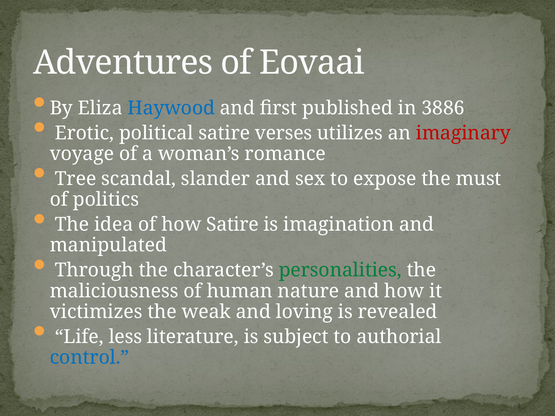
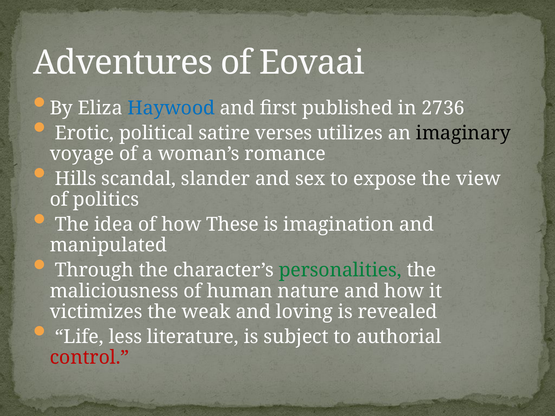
3886: 3886 -> 2736 (443, 108)
imaginary colour: red -> black (463, 133)
Tree: Tree -> Hills (76, 179)
must: must -> view (478, 179)
how Satire: Satire -> These (232, 225)
control colour: blue -> red (90, 358)
